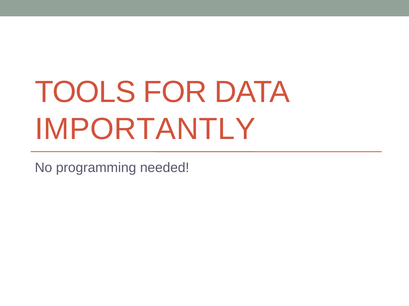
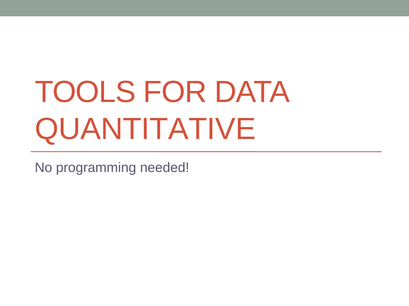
IMPORTANTLY: IMPORTANTLY -> QUANTITATIVE (145, 129)
